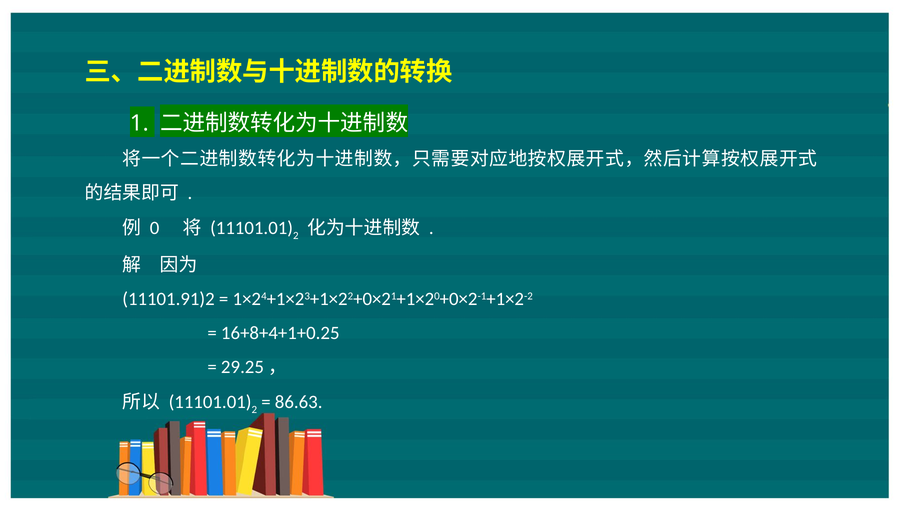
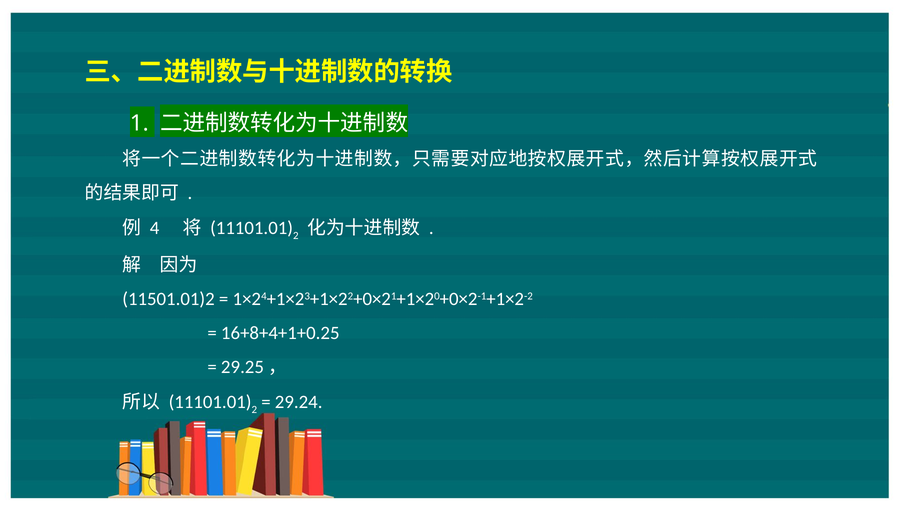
0: 0 -> 4 (155, 228)
11101.91)2: 11101.91)2 -> 11501.01)2 (168, 299)
86.63: 86.63 -> 29.24 (299, 402)
